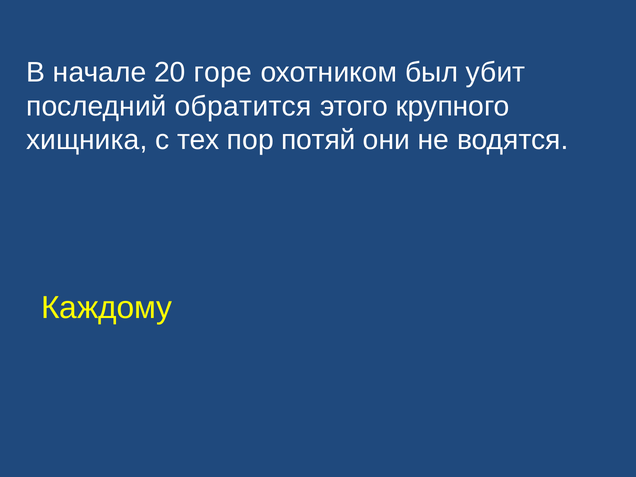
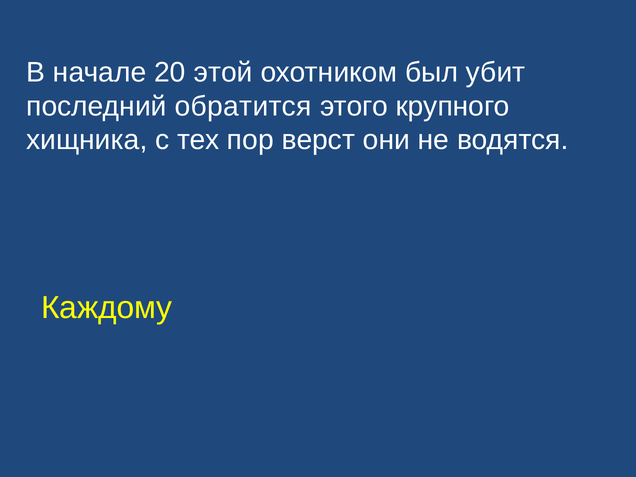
горе: горе -> этой (223, 72)
потяй: потяй -> верст (318, 140)
